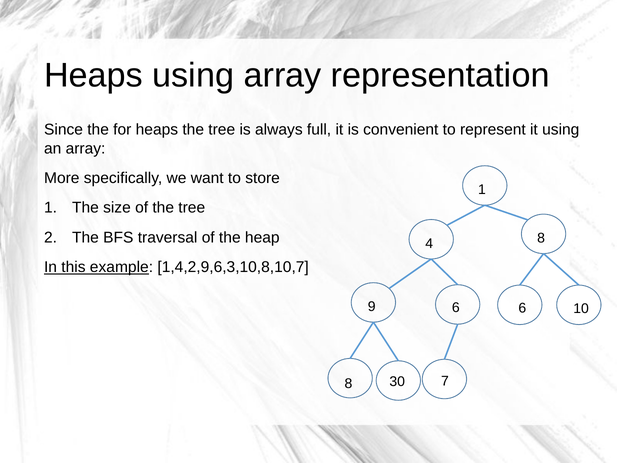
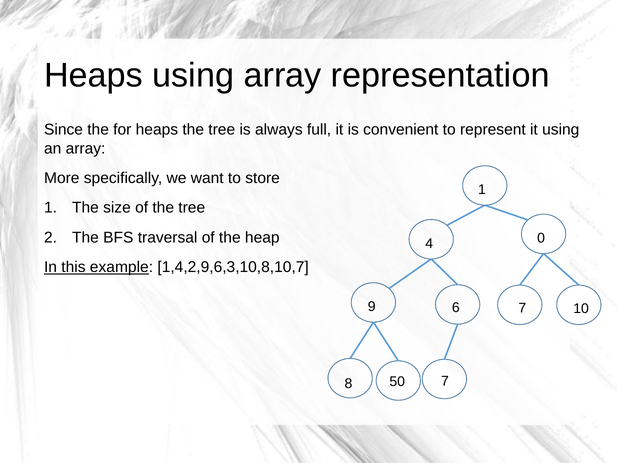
4 8: 8 -> 0 (541, 238)
6 6: 6 -> 7 (522, 308)
30: 30 -> 50 (397, 381)
